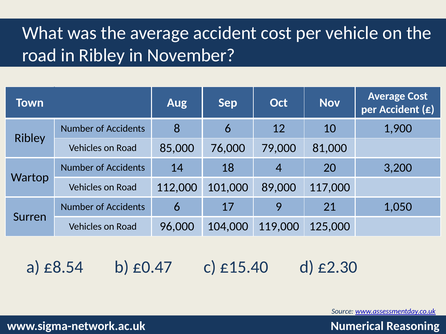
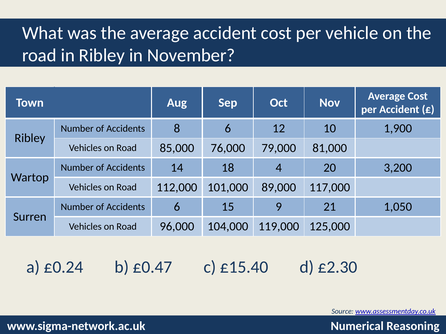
17: 17 -> 15 (228, 207)
£8.54: £8.54 -> £0.24 (63, 267)
